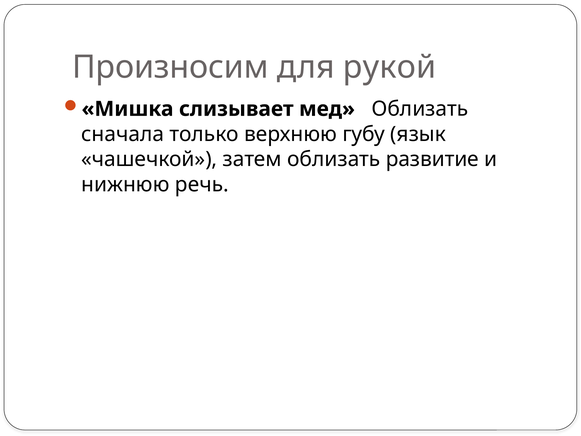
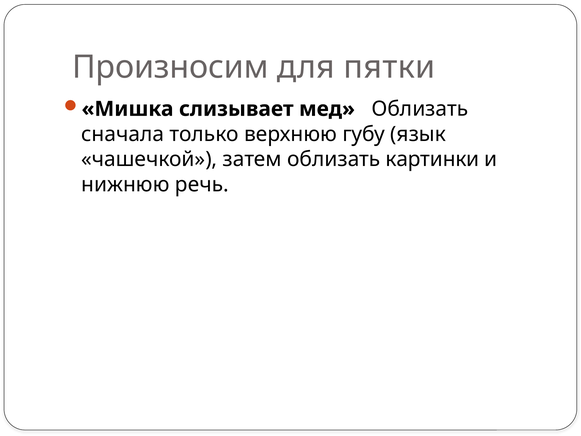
рукой: рукой -> пятки (389, 67)
развитие: развитие -> картинки (432, 159)
